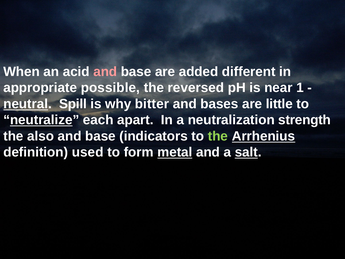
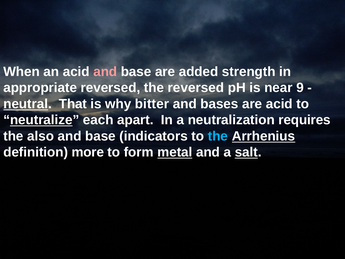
different: different -> strength (249, 72)
appropriate possible: possible -> reversed (110, 88)
1: 1 -> 9 (300, 88)
Spill: Spill -> That (73, 104)
are little: little -> acid (279, 104)
strength: strength -> requires (305, 120)
the colour: light green -> light blue (218, 136)
used: used -> more (88, 152)
